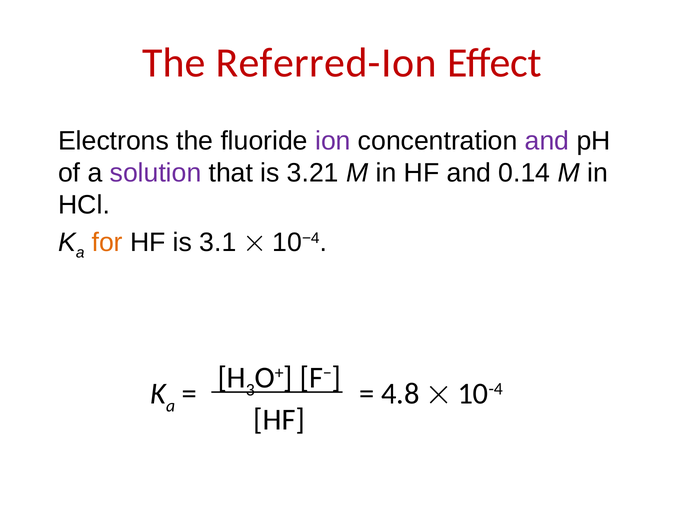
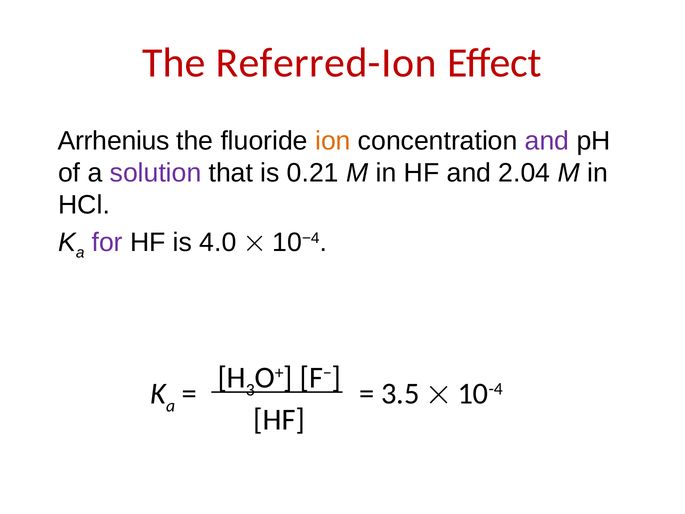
Electrons: Electrons -> Arrhenius (114, 141)
ion colour: purple -> orange (333, 141)
3.21: 3.21 -> 0.21 (313, 173)
0.14: 0.14 -> 2.04 (524, 173)
for colour: orange -> purple (107, 242)
3.1: 3.1 -> 4.0 (218, 242)
4.8: 4.8 -> 3.5 (400, 394)
